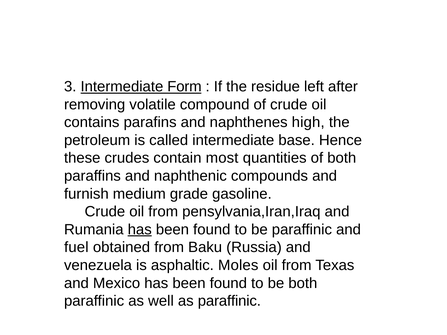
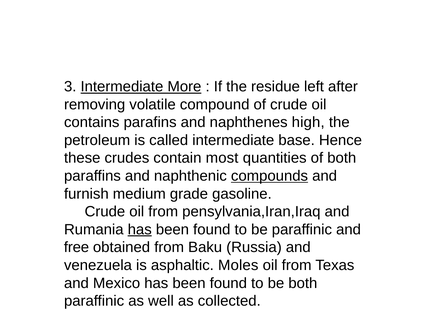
Form: Form -> More (184, 87)
compounds underline: none -> present (270, 176)
fuel: fuel -> free (76, 248)
as paraffinic: paraffinic -> collected (229, 301)
